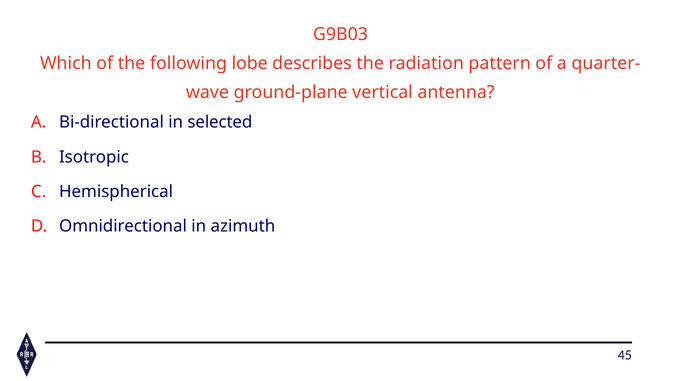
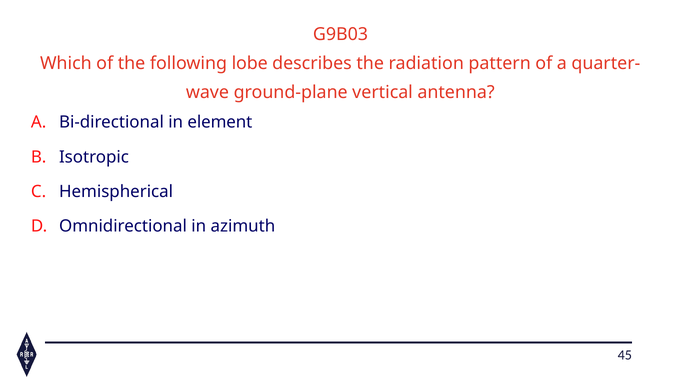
selected: selected -> element (220, 122)
